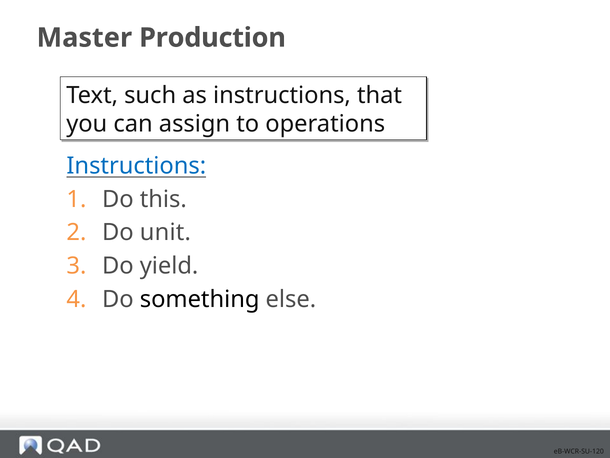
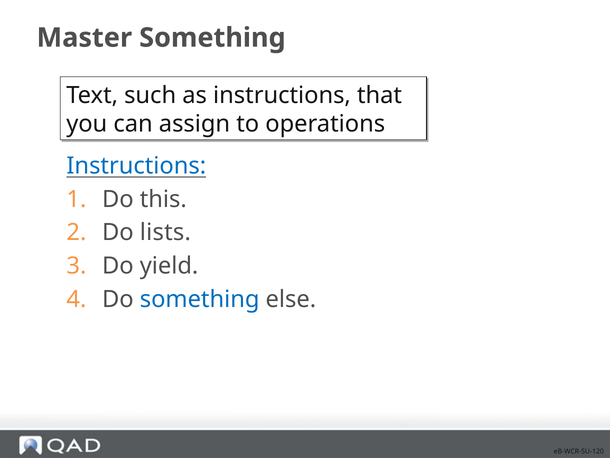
Master Production: Production -> Something (212, 38)
unit: unit -> lists (165, 232)
something colour: black -> blue (200, 299)
